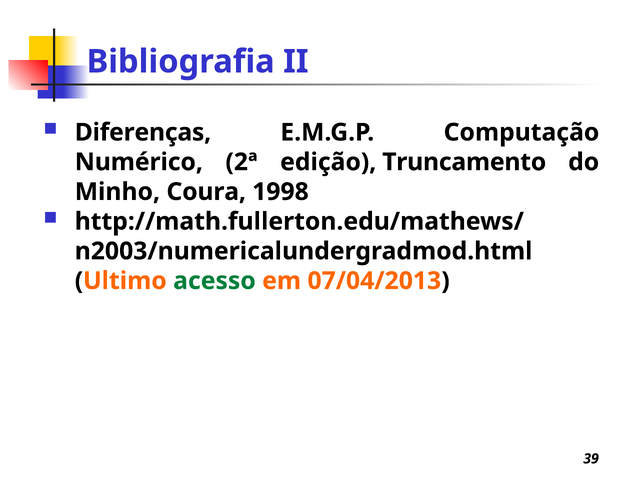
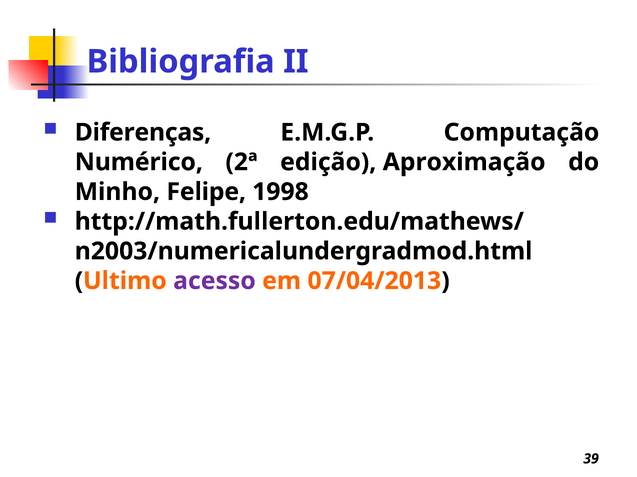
Truncamento: Truncamento -> Aproximação (464, 162)
Coura: Coura -> Felipe (206, 192)
acesso colour: green -> purple (214, 281)
